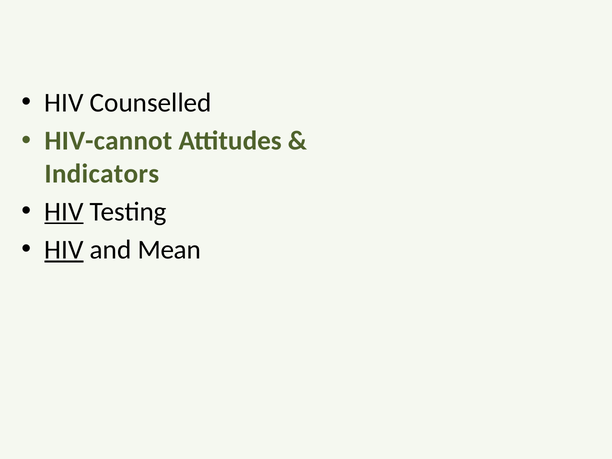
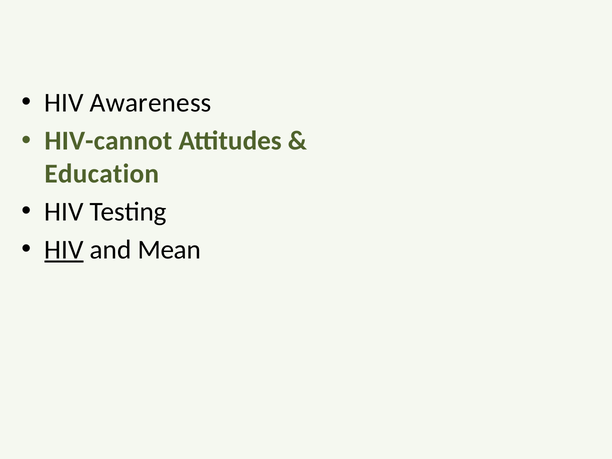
Counselled: Counselled -> Awareness (151, 103)
Indicators: Indicators -> Education (102, 174)
HIV underline: present -> none (64, 212)
